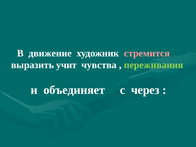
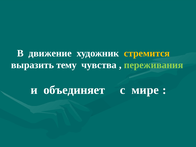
стремится colour: pink -> yellow (147, 53)
учит: учит -> тему (67, 65)
через: через -> мире (145, 90)
